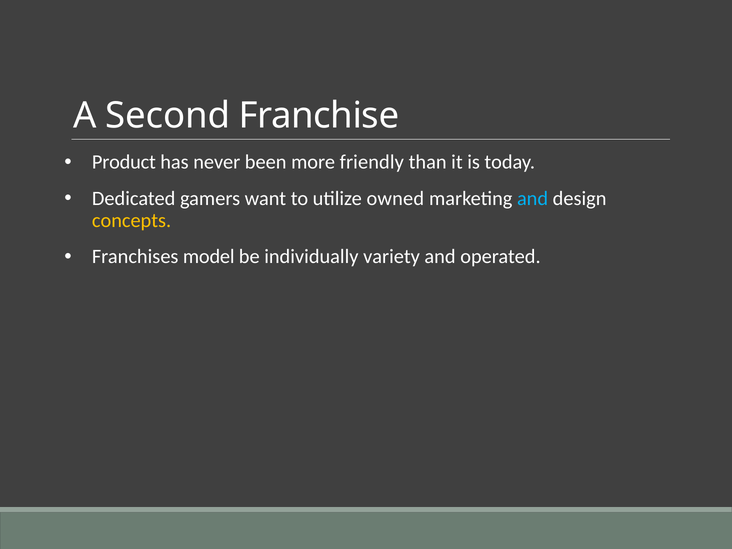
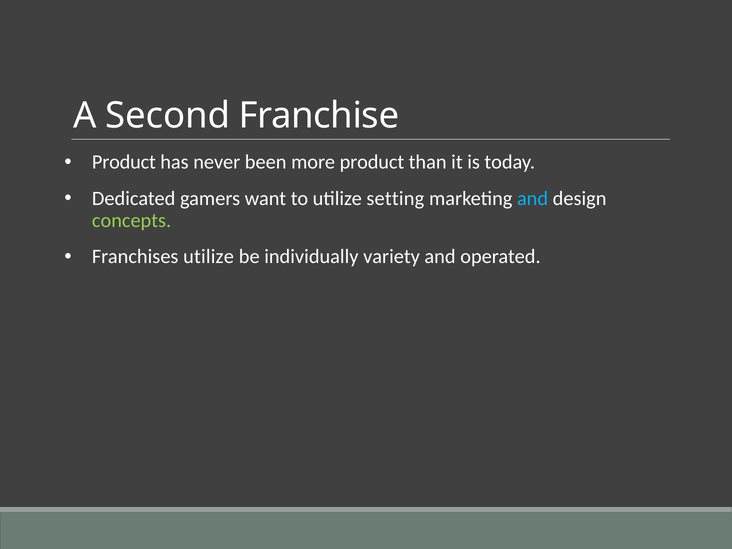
more friendly: friendly -> product (372, 162)
owned: owned -> setting (395, 198)
concepts colour: yellow -> light green (132, 220)
Franchises model: model -> utilize (209, 257)
